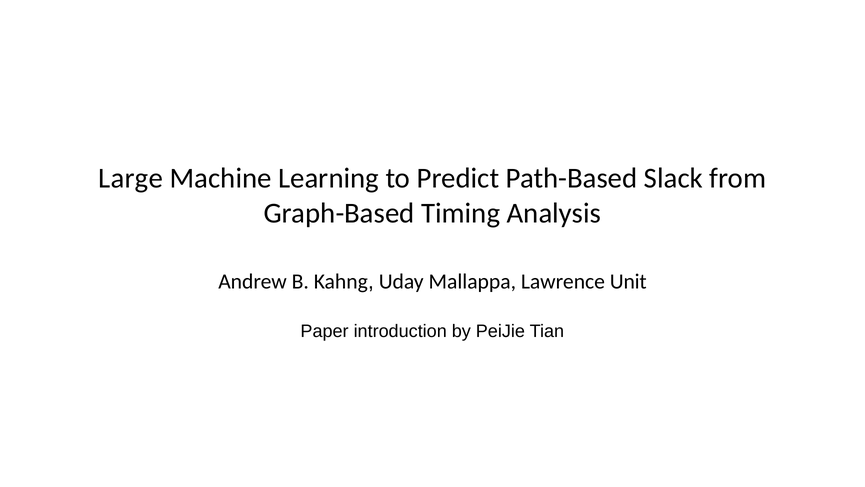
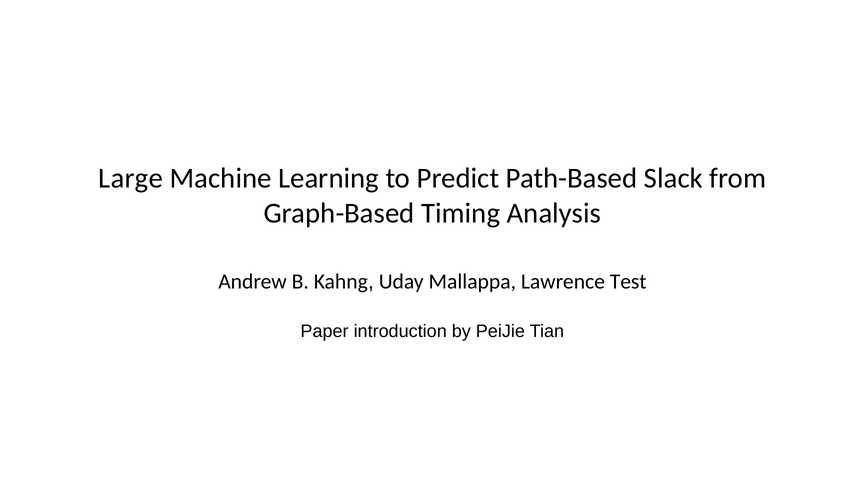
Unit: Unit -> Test (628, 282)
